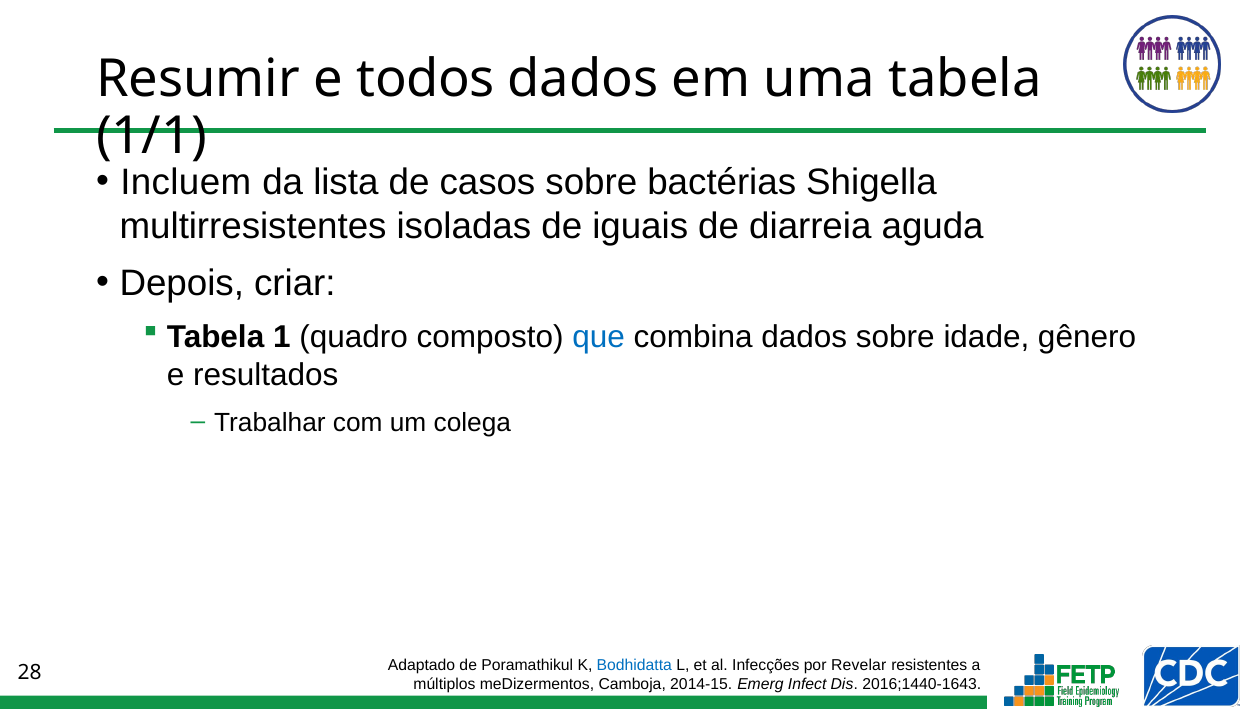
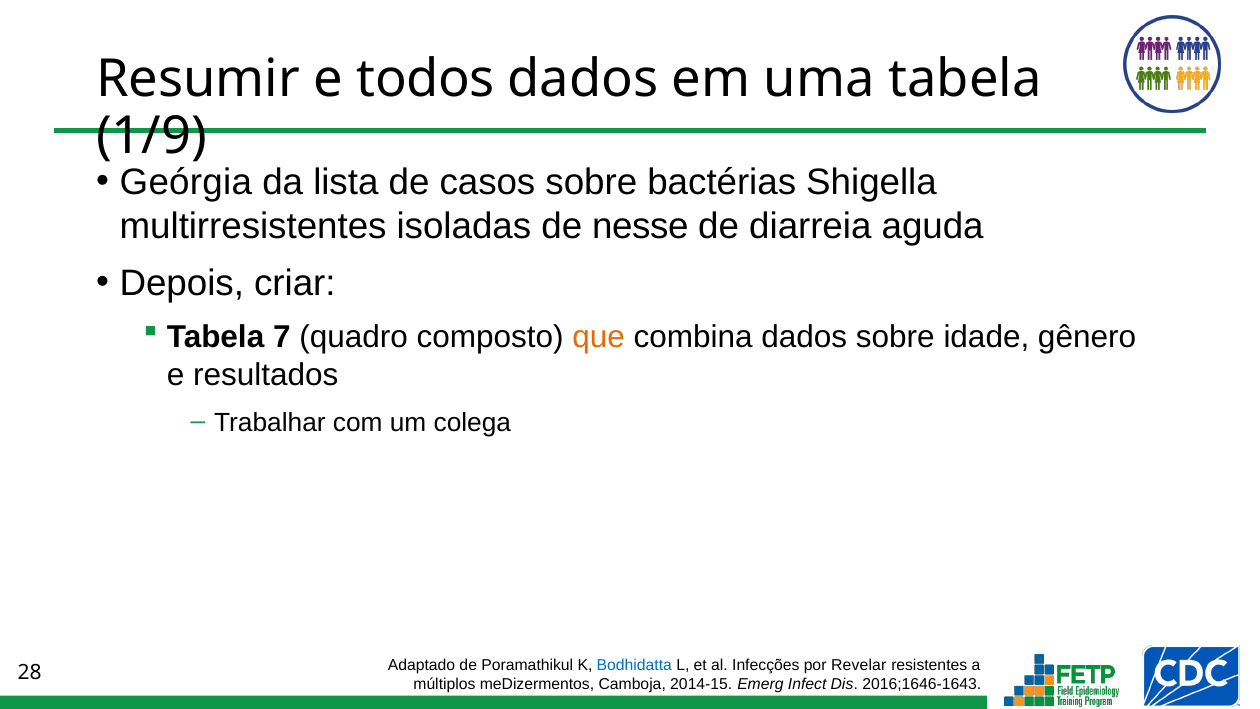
1/1: 1/1 -> 1/9 (151, 136)
Incluem: Incluem -> Geórgia (186, 182)
iguais: iguais -> nesse (640, 226)
1: 1 -> 7 (282, 337)
que colour: blue -> orange (599, 337)
2016;1440-1643: 2016;1440-1643 -> 2016;1646-1643 (922, 684)
